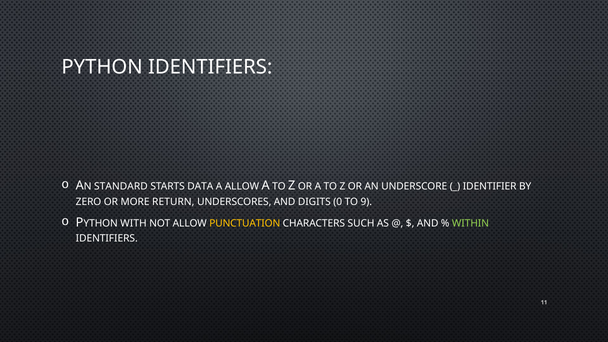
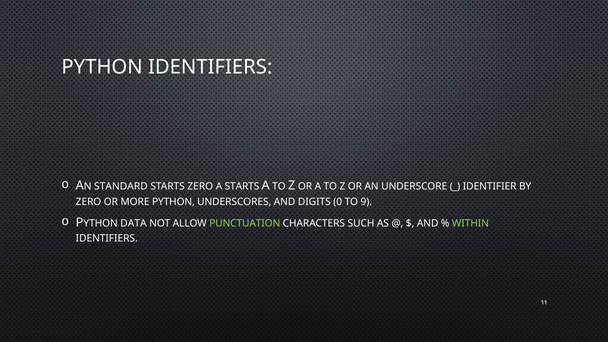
STARTS DATA: DATA -> ZERO (200, 187)
A ALLOW: ALLOW -> STARTS (242, 187)
MORE RETURN: RETURN -> PYTHON (173, 202)
WITH: WITH -> DATA (133, 223)
PUNCTUATION colour: yellow -> light green (245, 223)
